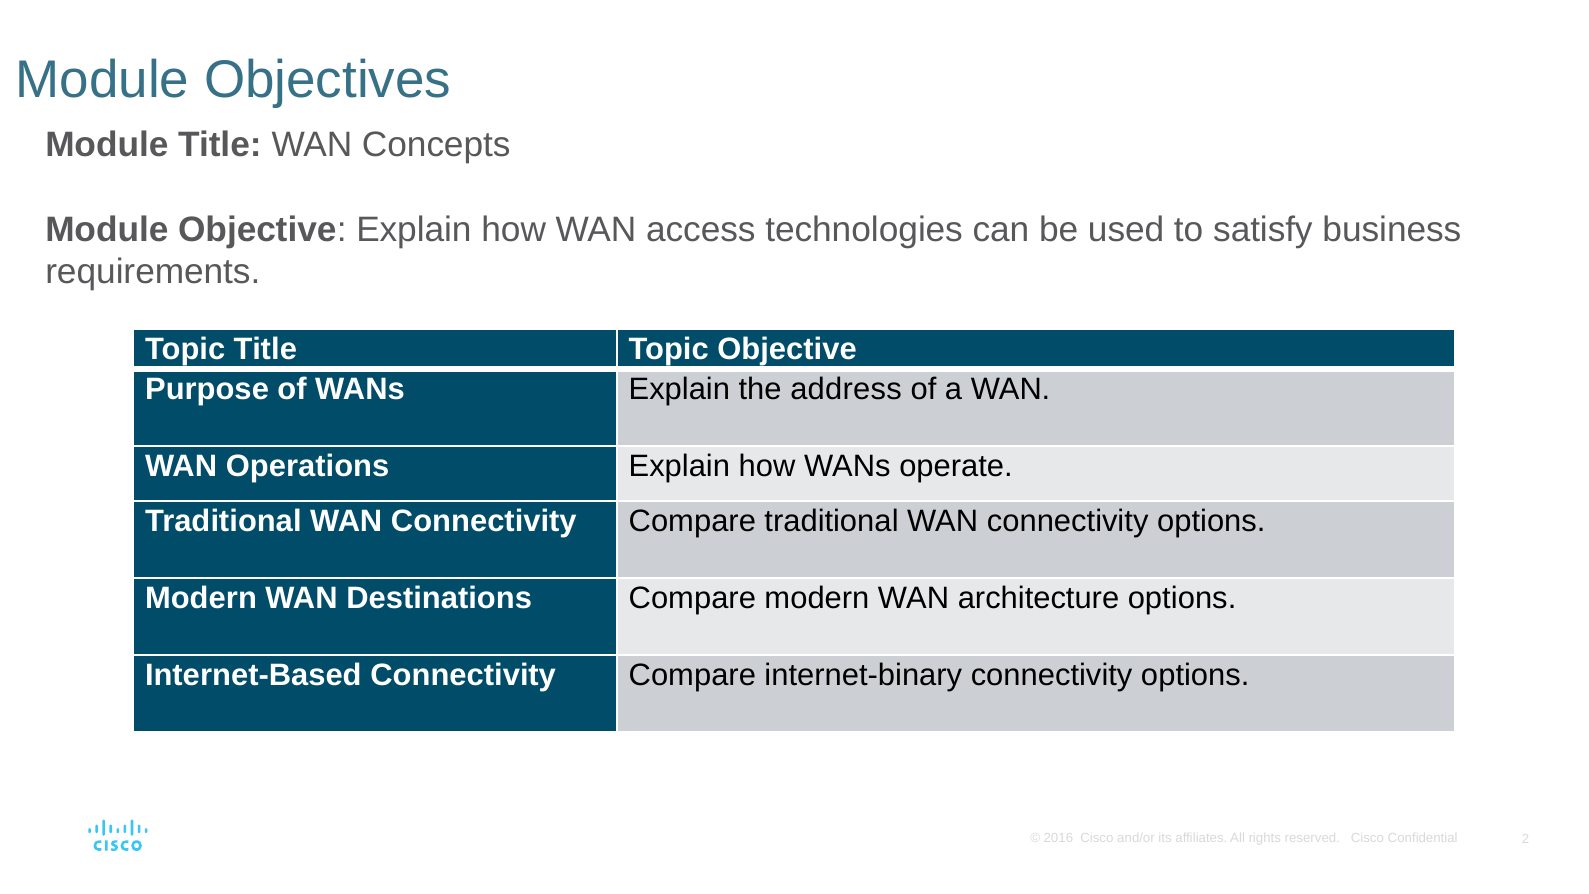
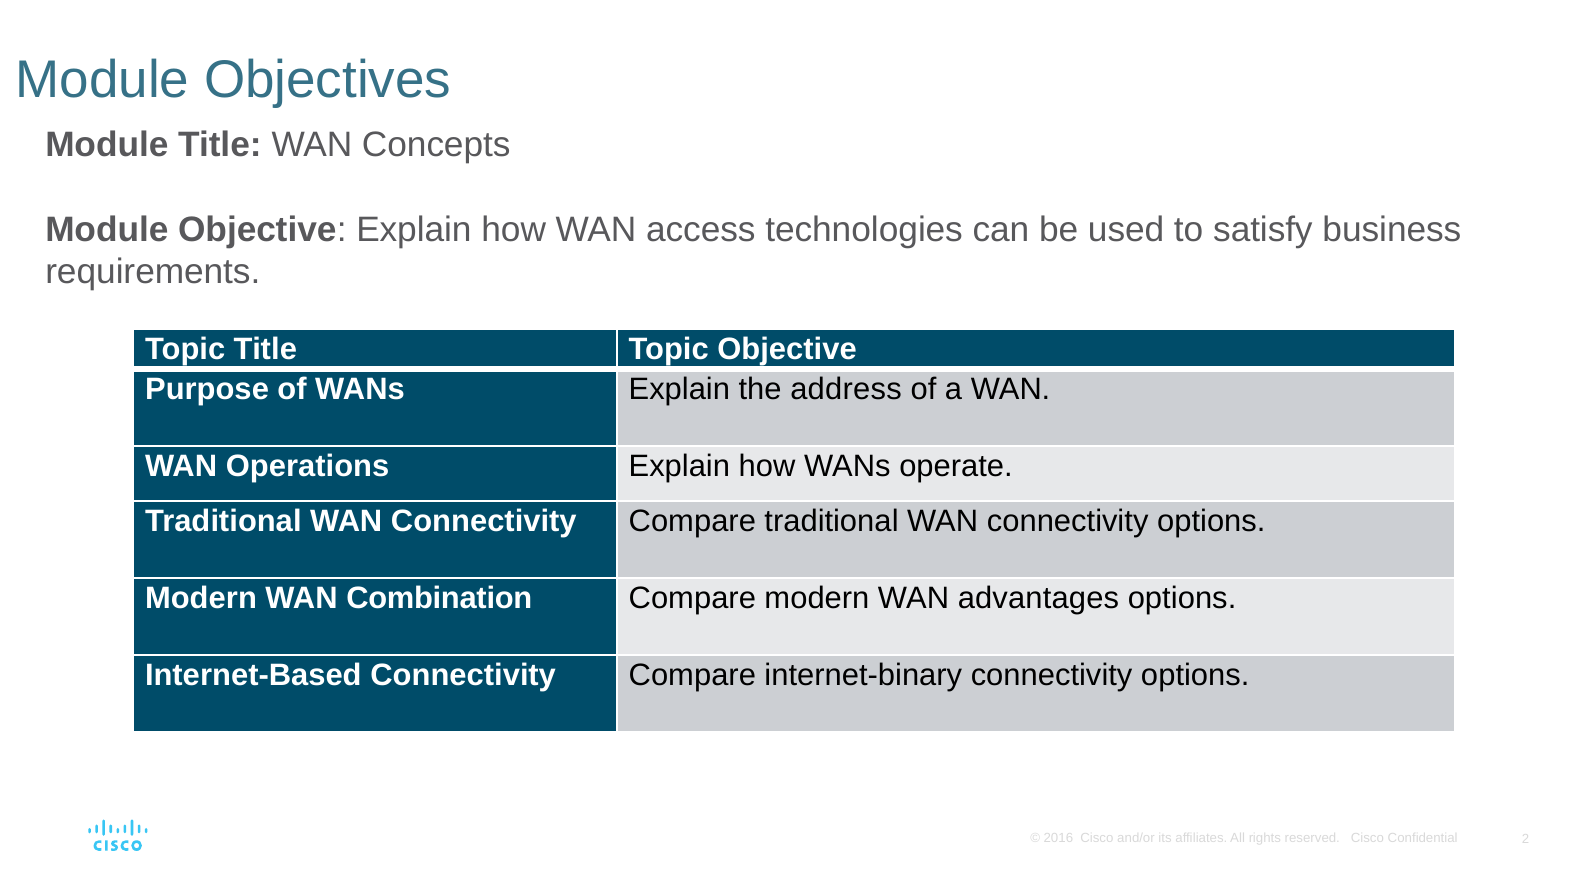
Destinations: Destinations -> Combination (439, 598)
architecture: architecture -> advantages (1038, 598)
